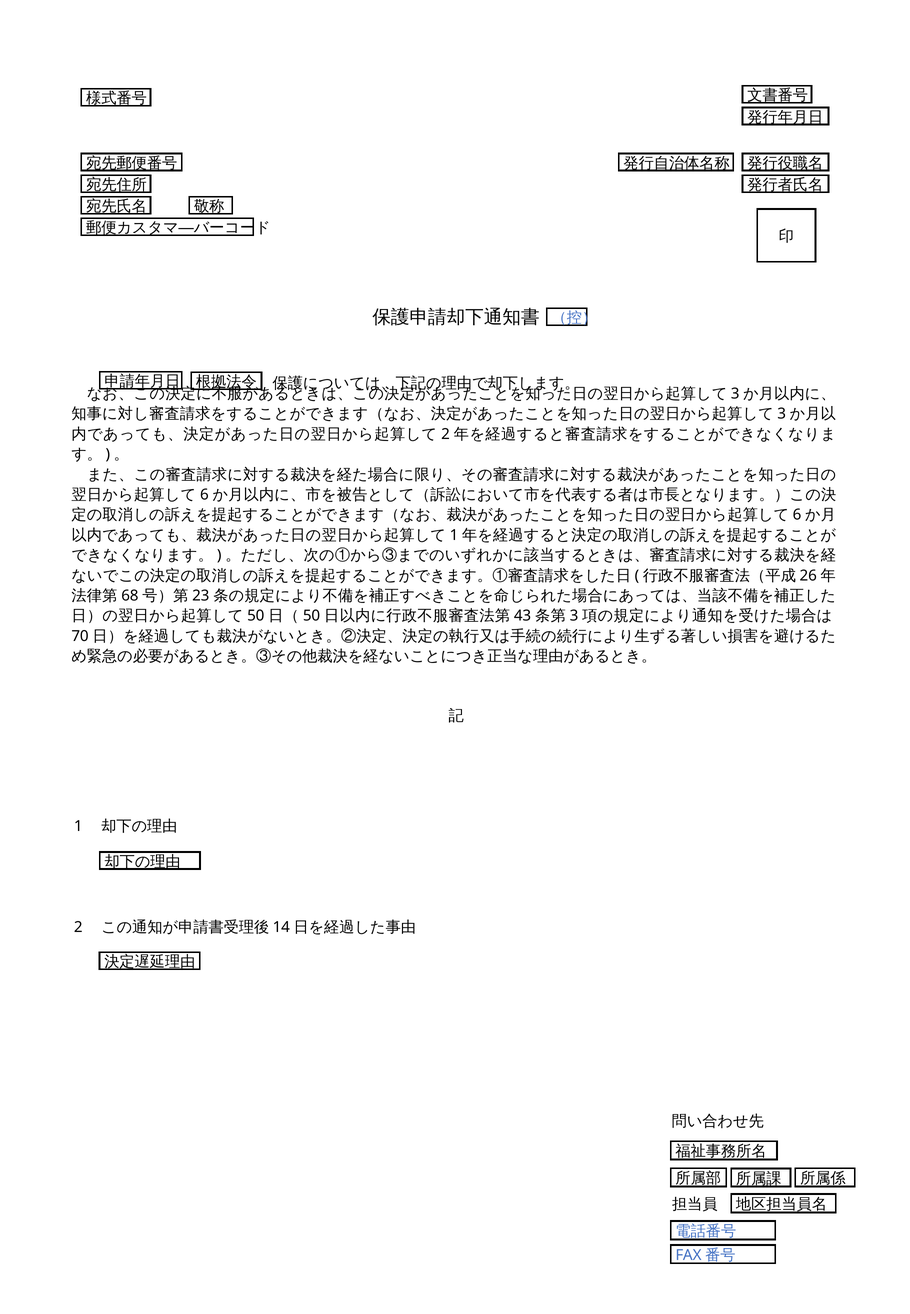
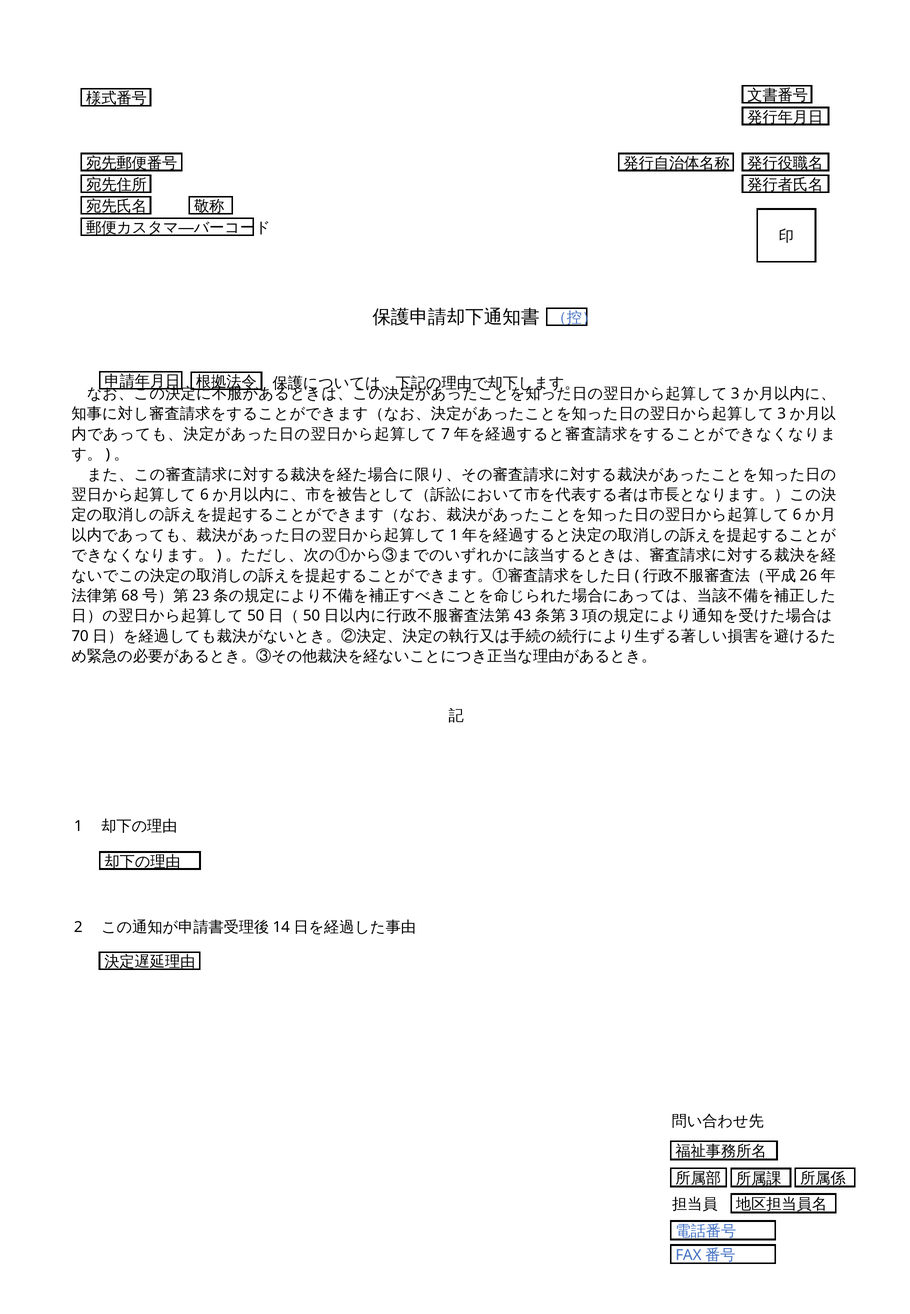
2: 2 -> 7 (445, 434)
